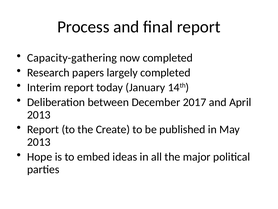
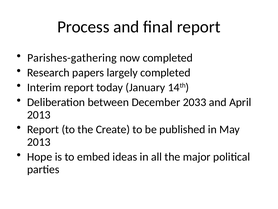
Capacity-gathering: Capacity-gathering -> Parishes-gathering (72, 58)
2017: 2017 -> 2033 (195, 102)
